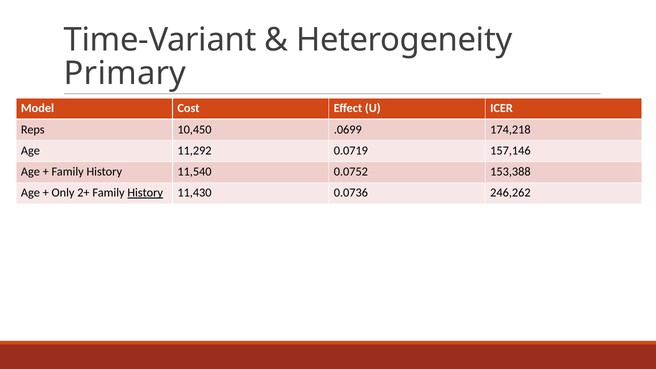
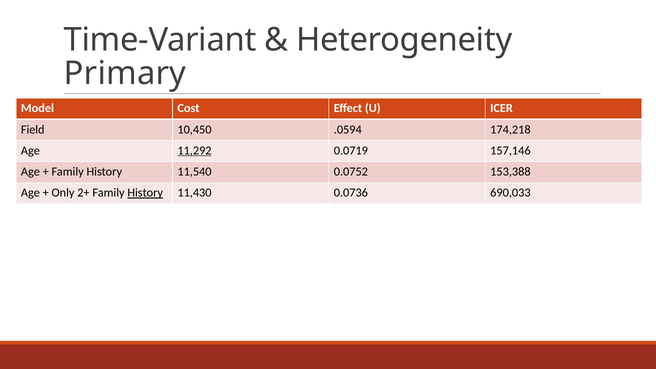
Reps: Reps -> Field (33, 129)
.0699: .0699 -> .0594 (348, 129)
11,292 underline: none -> present (194, 151)
246,262: 246,262 -> 690,033 (510, 193)
